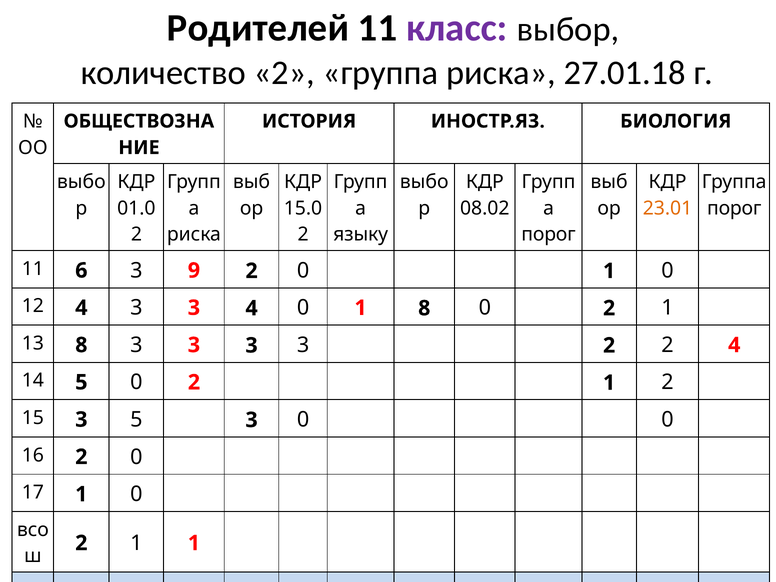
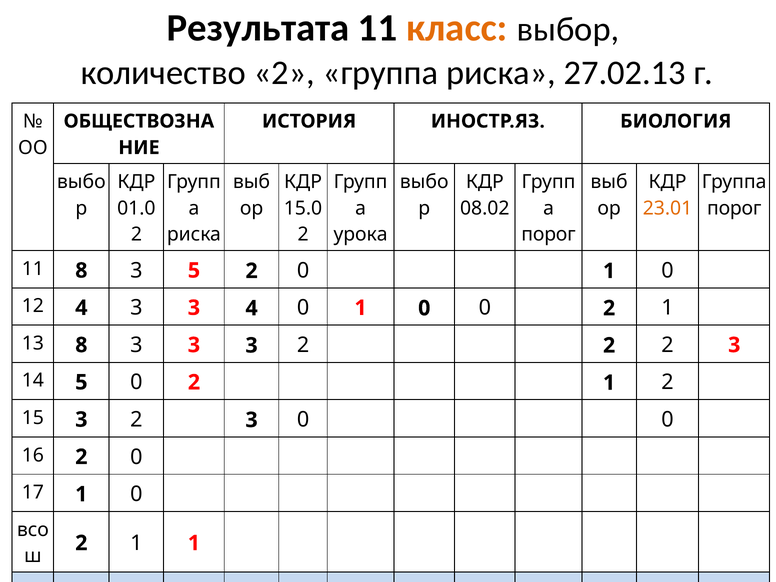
Родителей: Родителей -> Результата (258, 28)
класс colour: purple -> orange (457, 28)
27.01.18: 27.01.18 -> 27.02.13 (625, 73)
языку: языку -> урока (361, 235)
11 6: 6 -> 8 (81, 271)
3 9: 9 -> 5 (194, 271)
4 0 1 8: 8 -> 0 (424, 308)
3 3 3 3: 3 -> 2 (303, 345)
2 2 4: 4 -> 3 (734, 345)
15 3 5: 5 -> 2 (136, 420)
